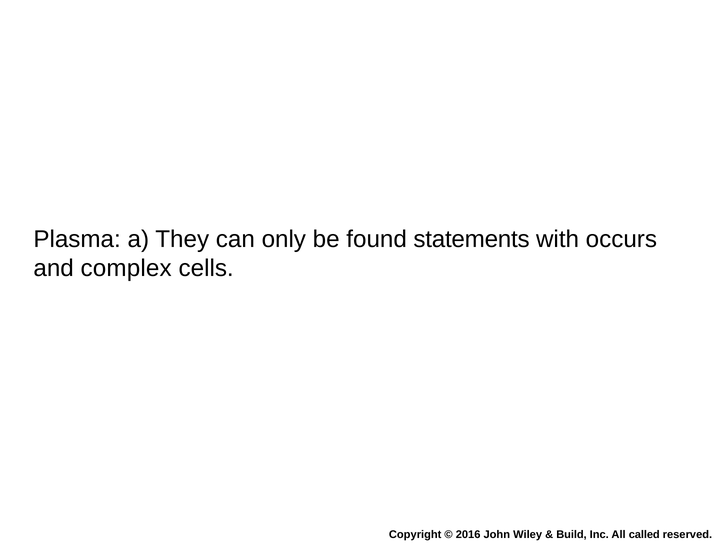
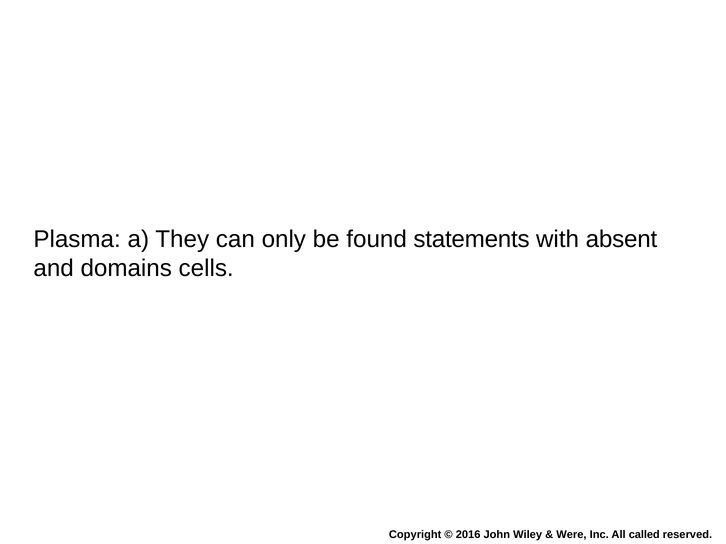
occurs: occurs -> absent (621, 239)
complex: complex -> domains (126, 268)
Build: Build -> Were (571, 535)
